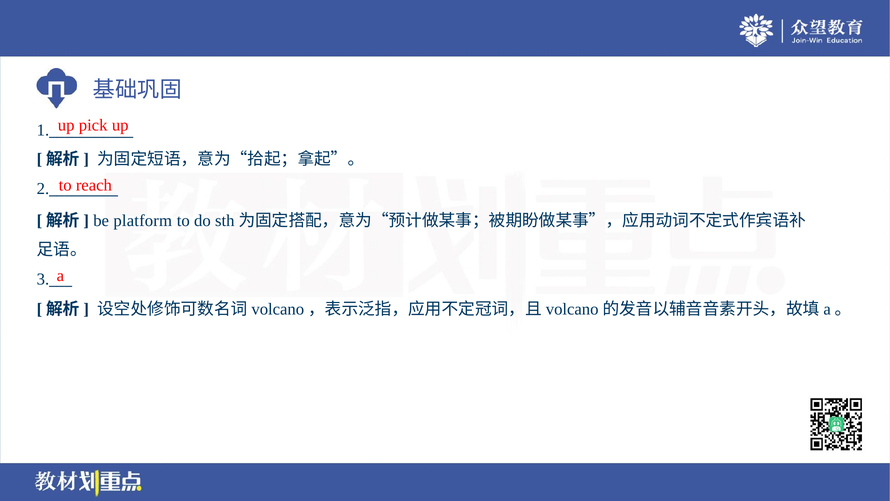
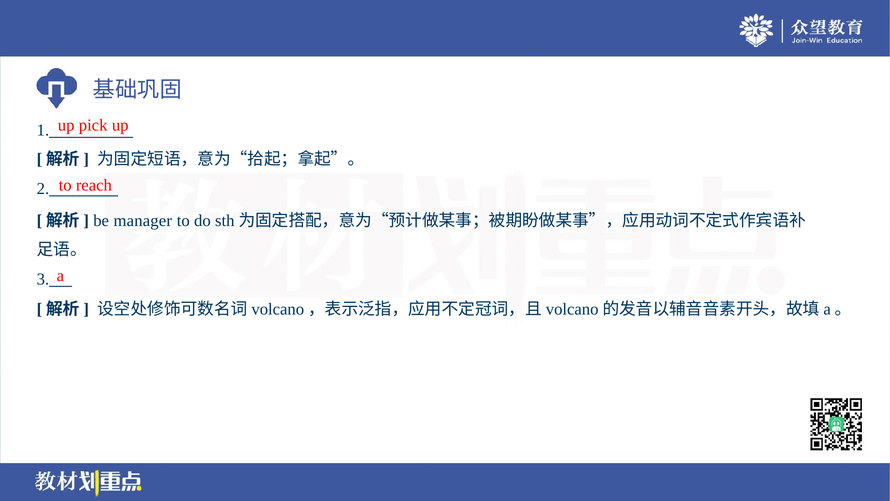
platform: platform -> manager (143, 221)
